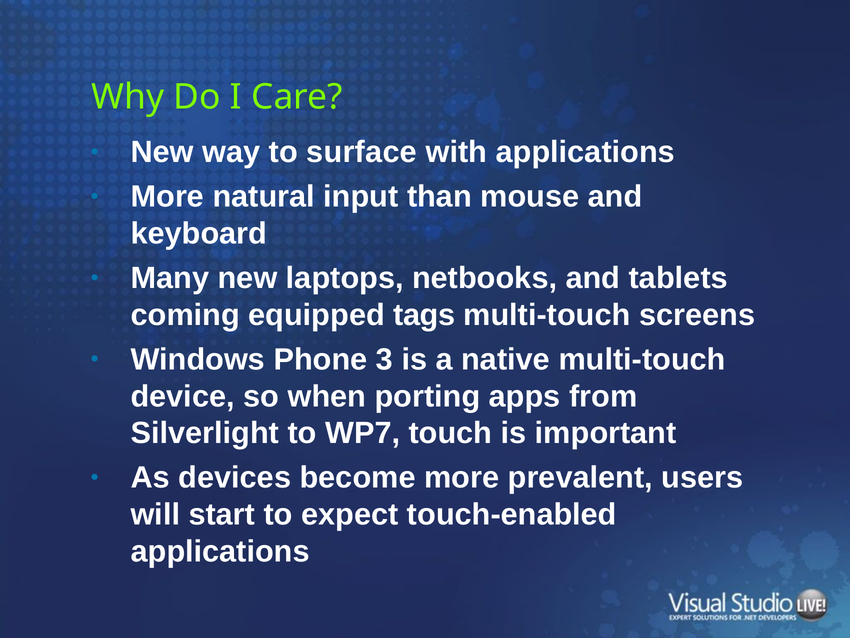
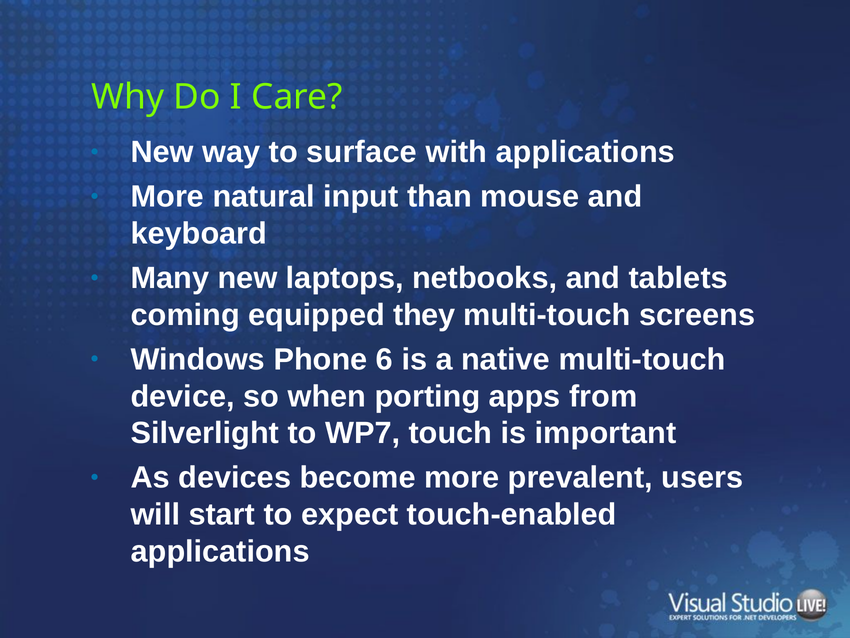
tags: tags -> they (424, 315)
3: 3 -> 6 (384, 359)
